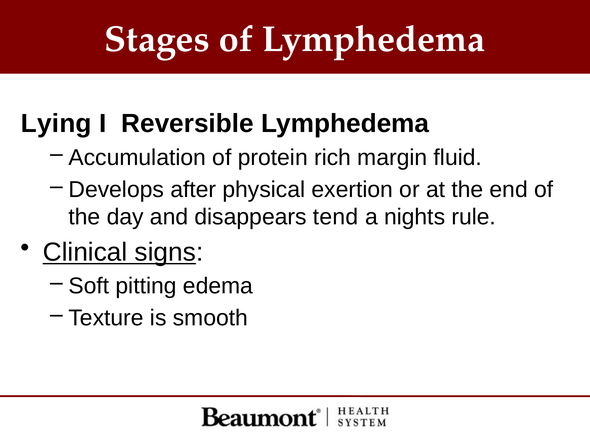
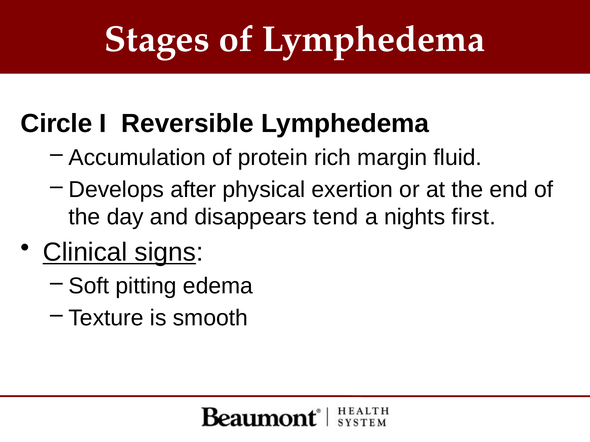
Lying: Lying -> Circle (56, 124)
rule: rule -> first (474, 217)
